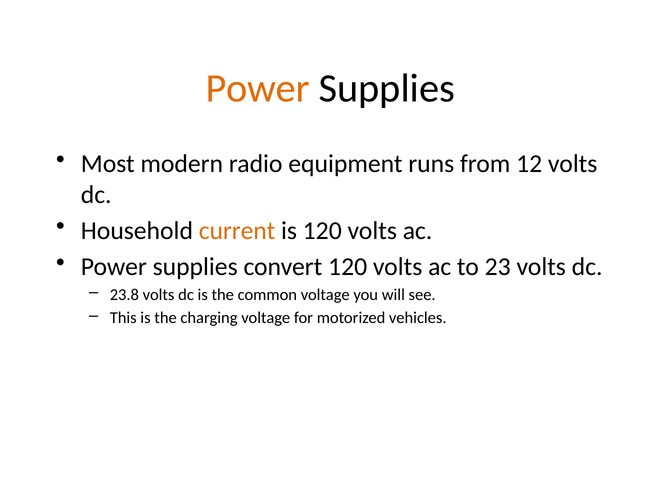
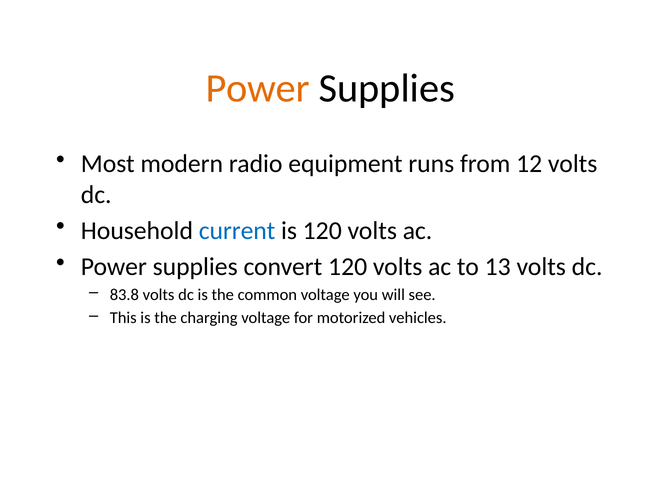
current colour: orange -> blue (237, 231)
23: 23 -> 13 (498, 267)
23.8: 23.8 -> 83.8 (124, 295)
